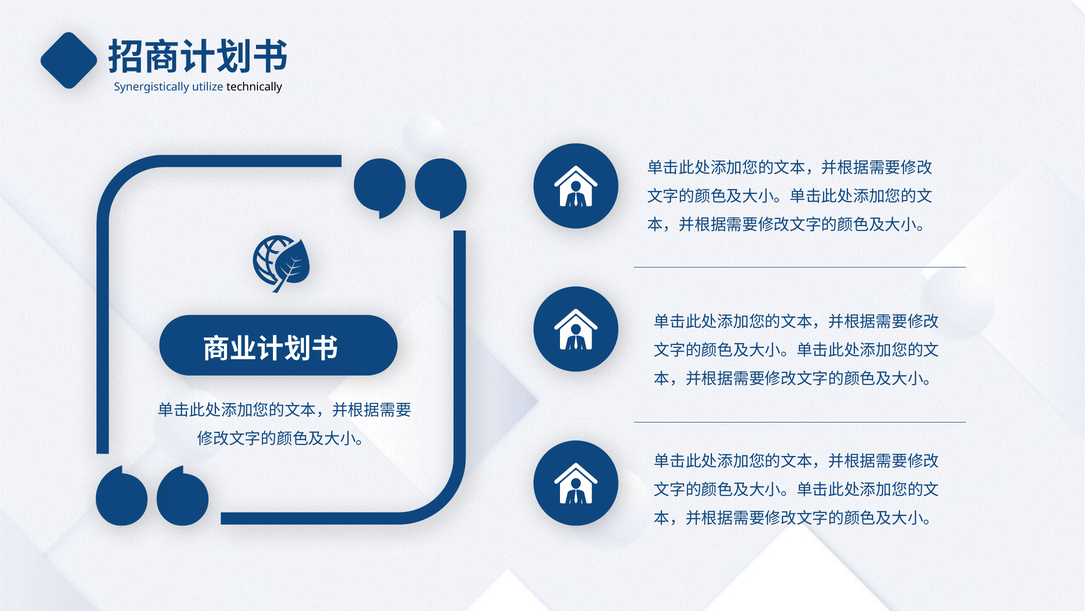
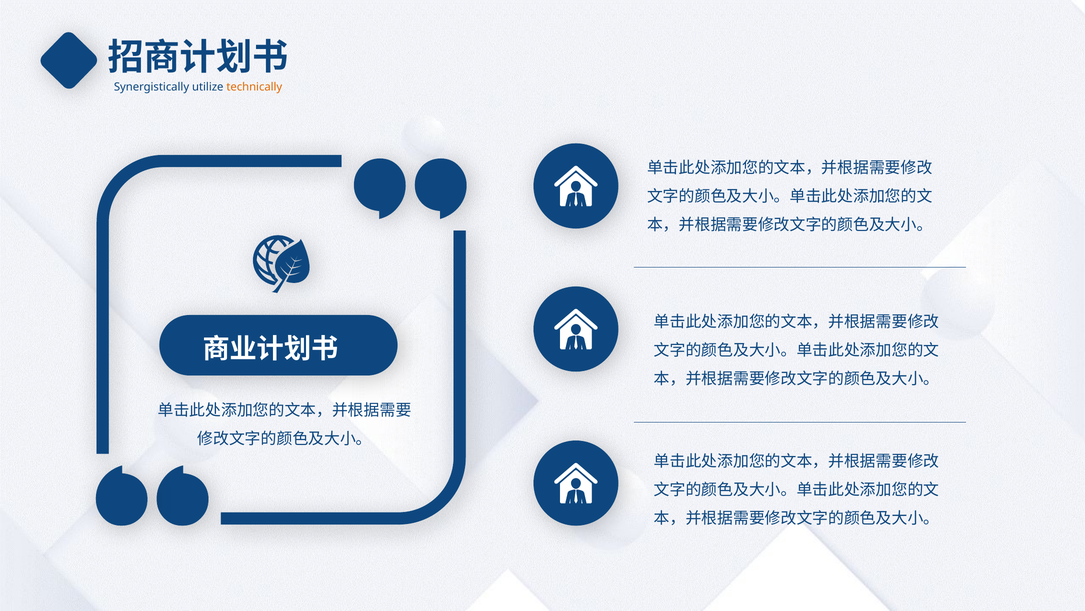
technically colour: black -> orange (254, 87)
